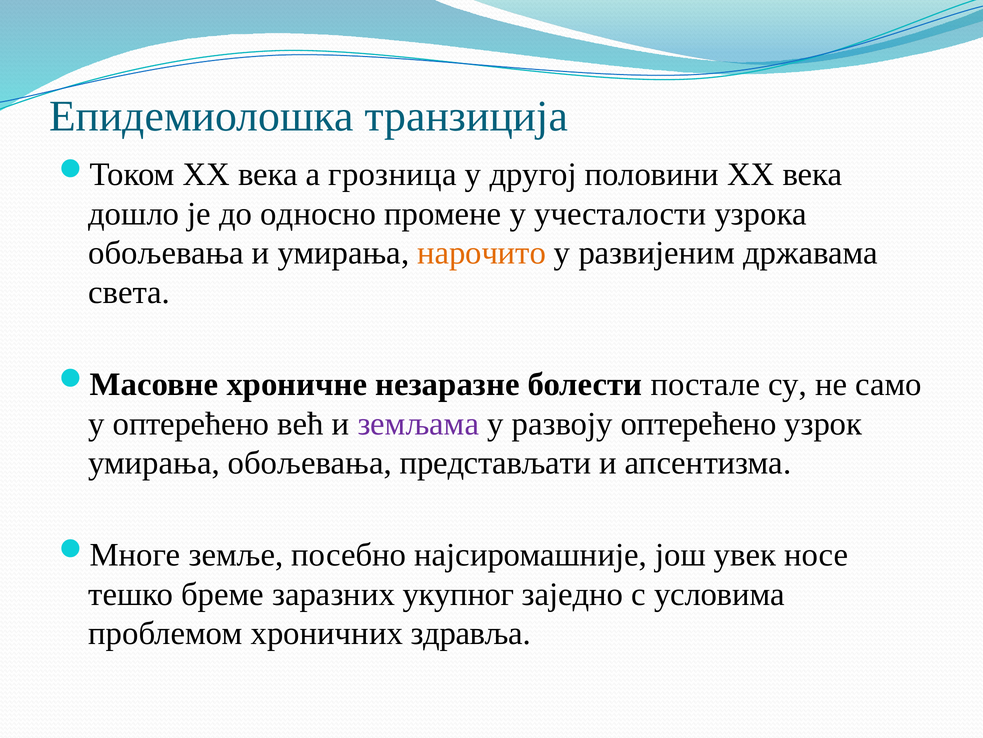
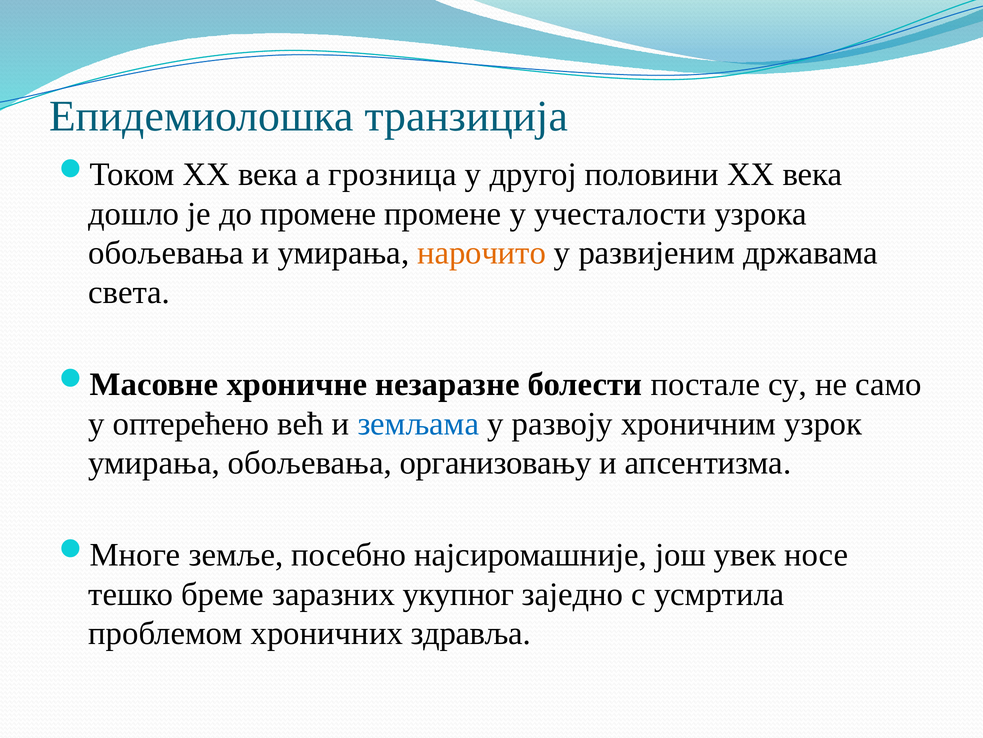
до односно: односно -> промене (318, 214)
земљама colour: purple -> blue (418, 423)
развоју оптерећено: оптерећено -> хроничним (699, 423)
представљати: представљати -> организовању (496, 463)
условима: условима -> усмртила (719, 594)
